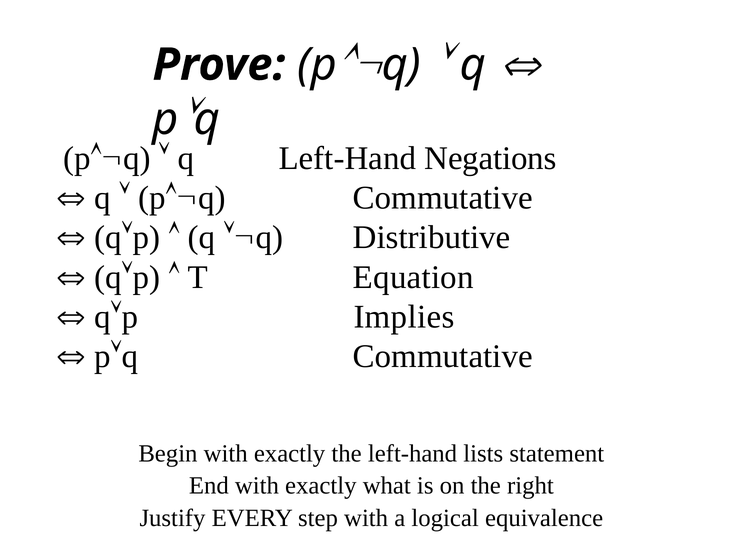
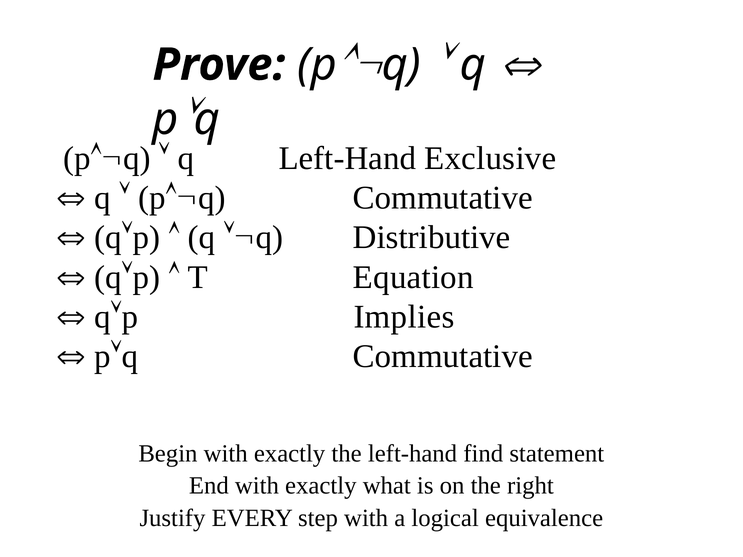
Negations: Negations -> Exclusive (490, 158)
lists: lists -> find (483, 454)
